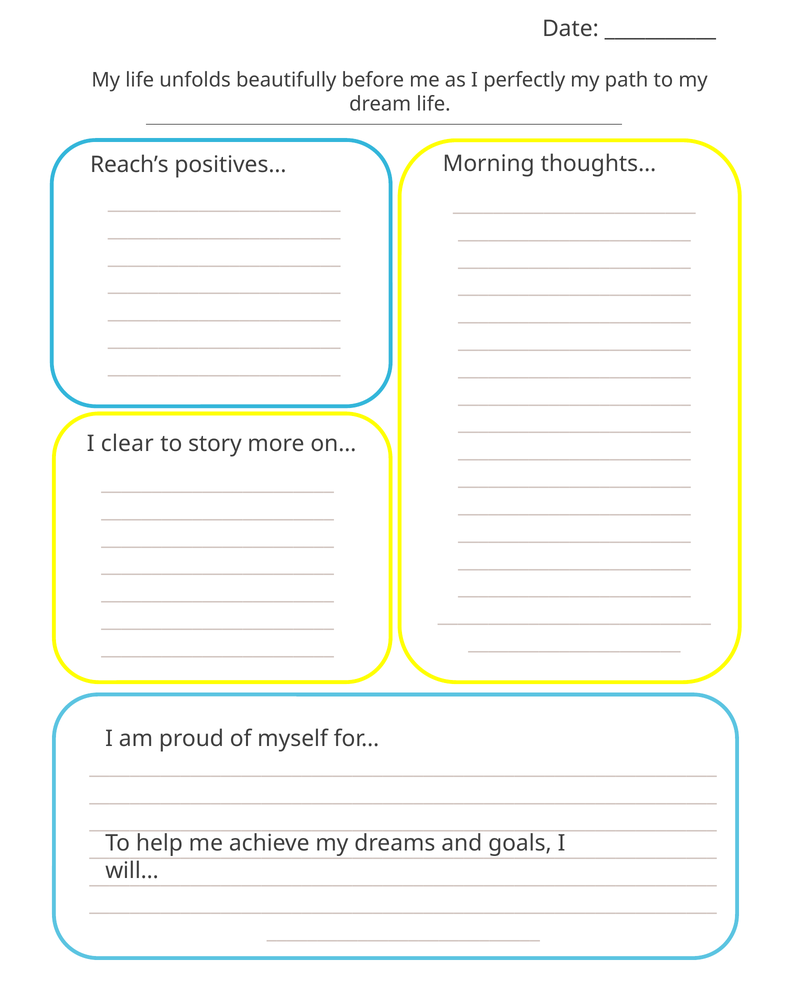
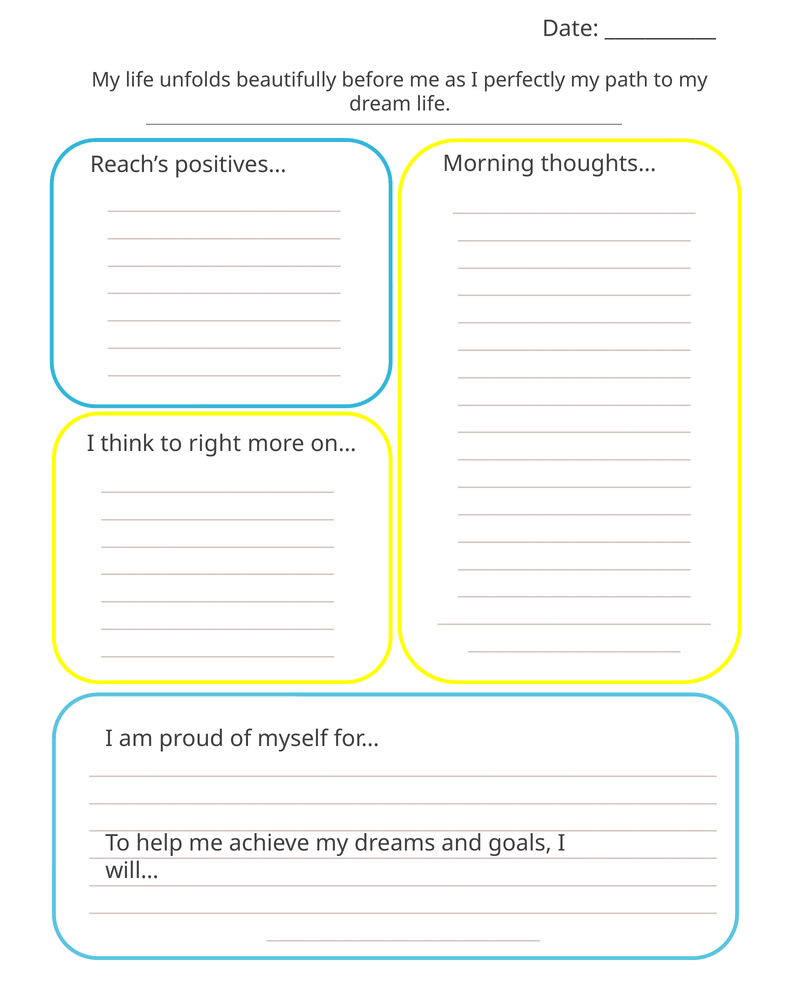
clear: clear -> think (127, 444)
story: story -> right (215, 444)
